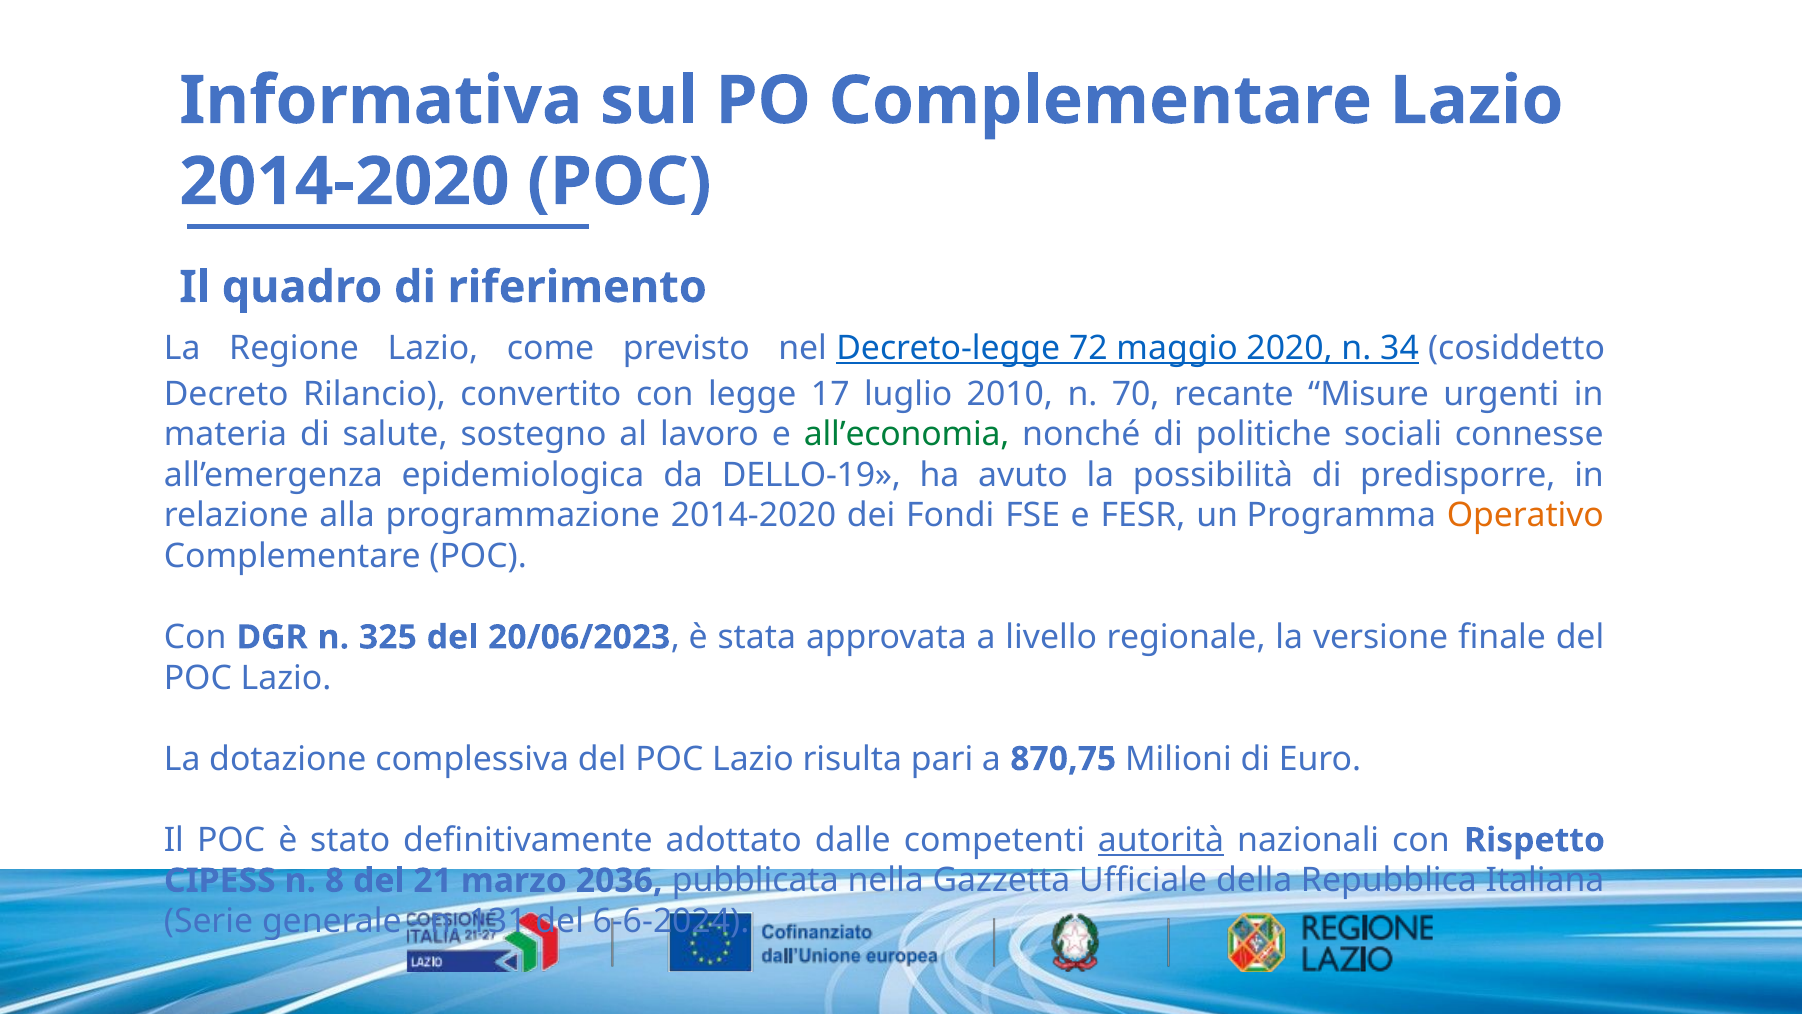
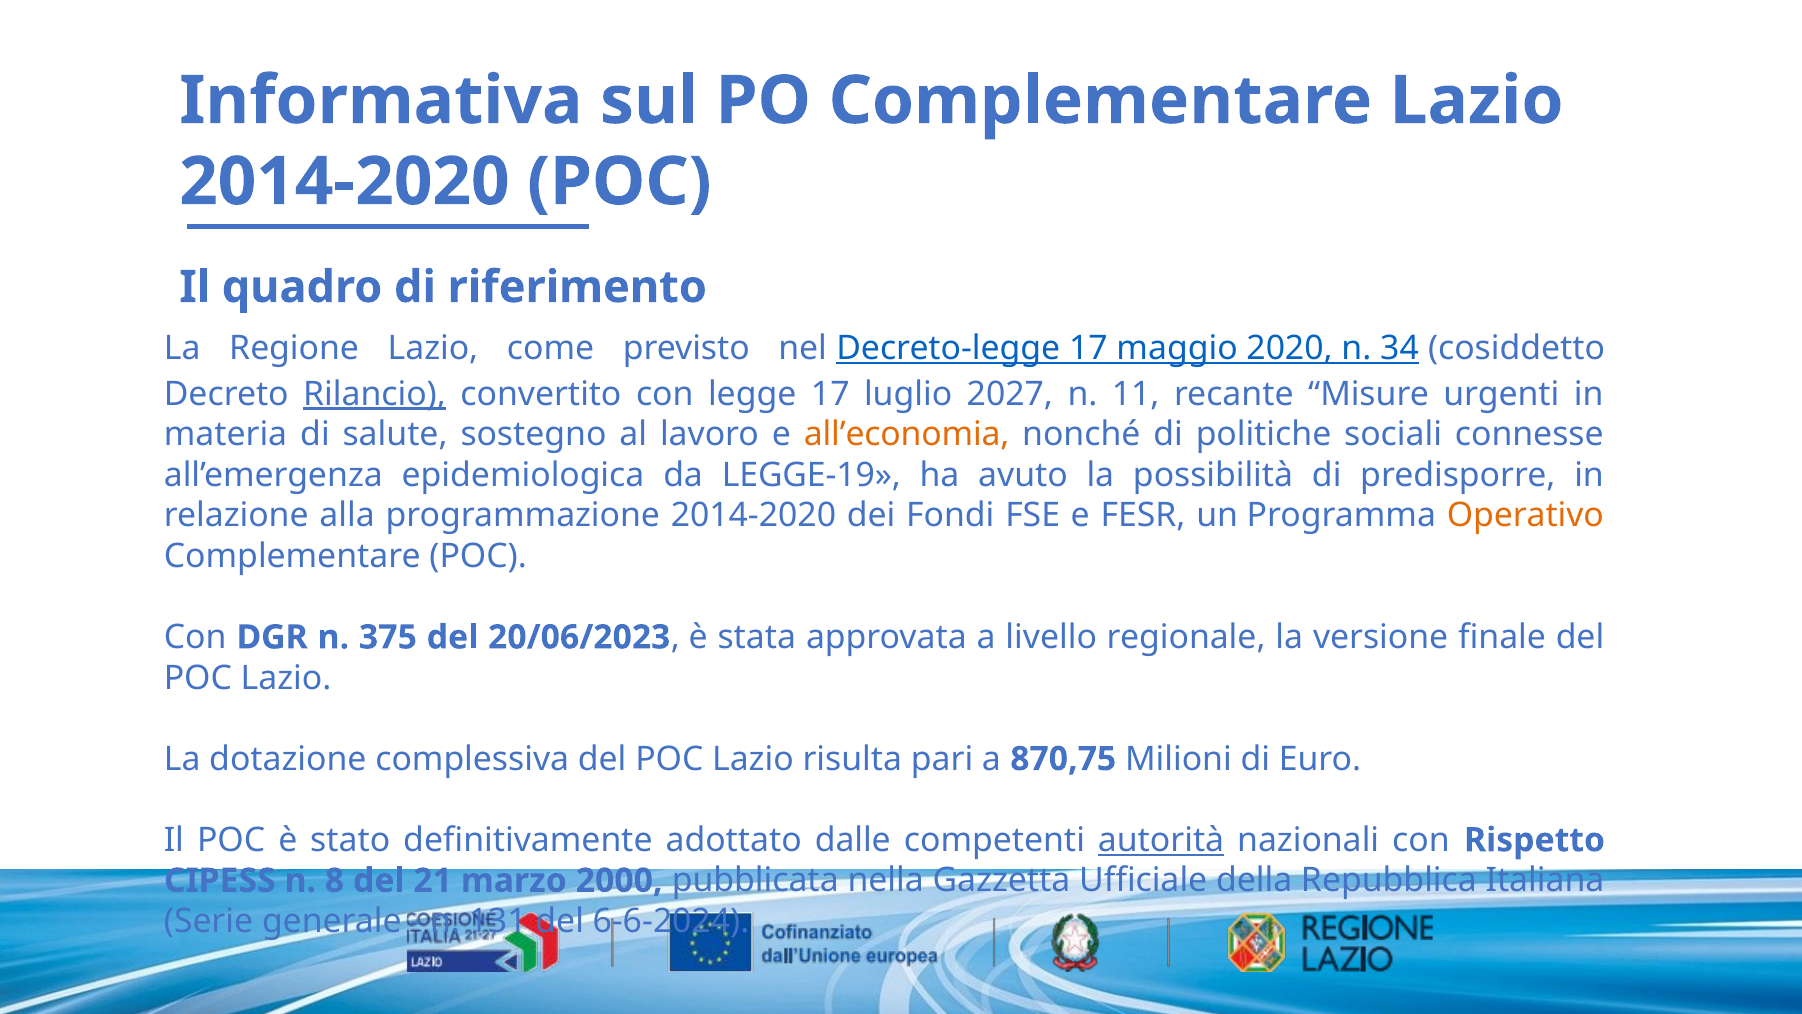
Decreto-legge 72: 72 -> 17 (1088, 348)
Rilancio underline: none -> present (375, 394)
2010: 2010 -> 2027 (1010, 394)
70: 70 -> 11 (1136, 394)
all’economia colour: green -> orange (907, 434)
DELLO-19: DELLO-19 -> LEGGE-19 (811, 475)
325: 325 -> 375 (388, 637)
2036: 2036 -> 2000 (619, 880)
